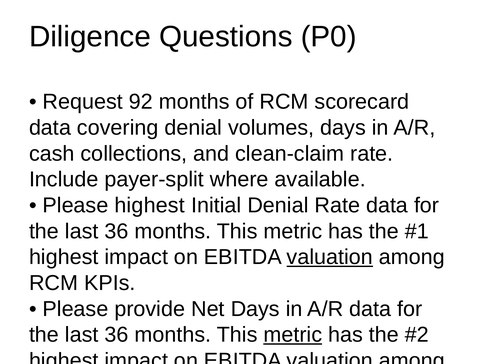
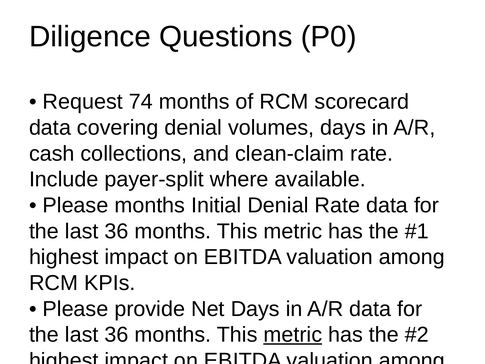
92: 92 -> 74 (141, 102)
Please highest: highest -> months (150, 205)
valuation underline: present -> none (330, 257)
